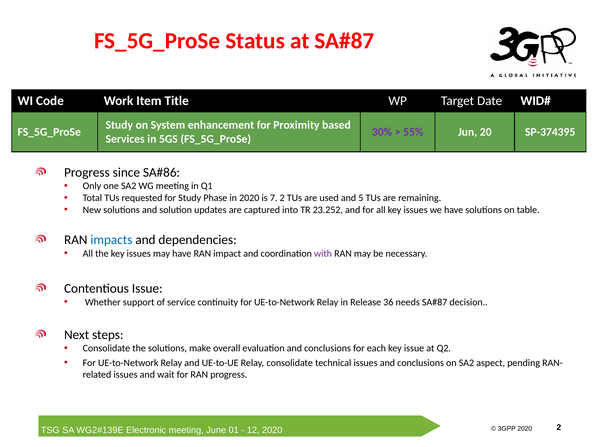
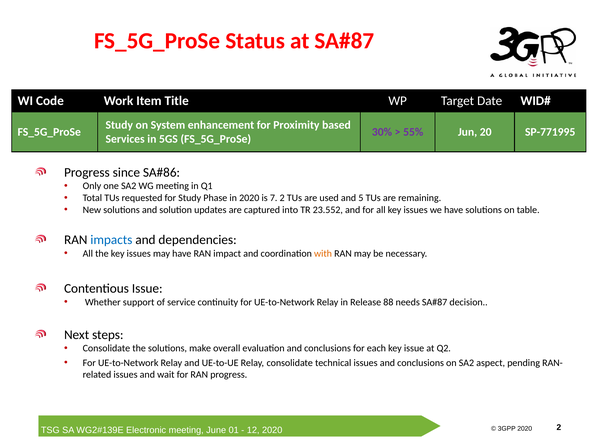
SP-374395: SP-374395 -> SP-771995 (550, 132)
23.252: 23.252 -> 23.552 (328, 210)
with colour: purple -> orange (323, 254)
36: 36 -> 88 (388, 302)
